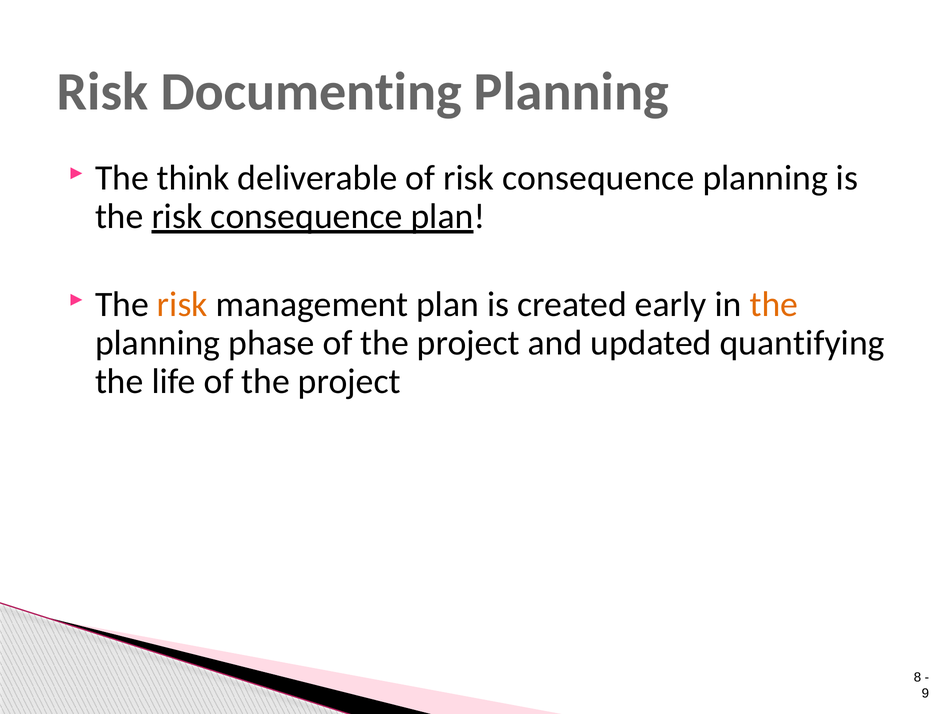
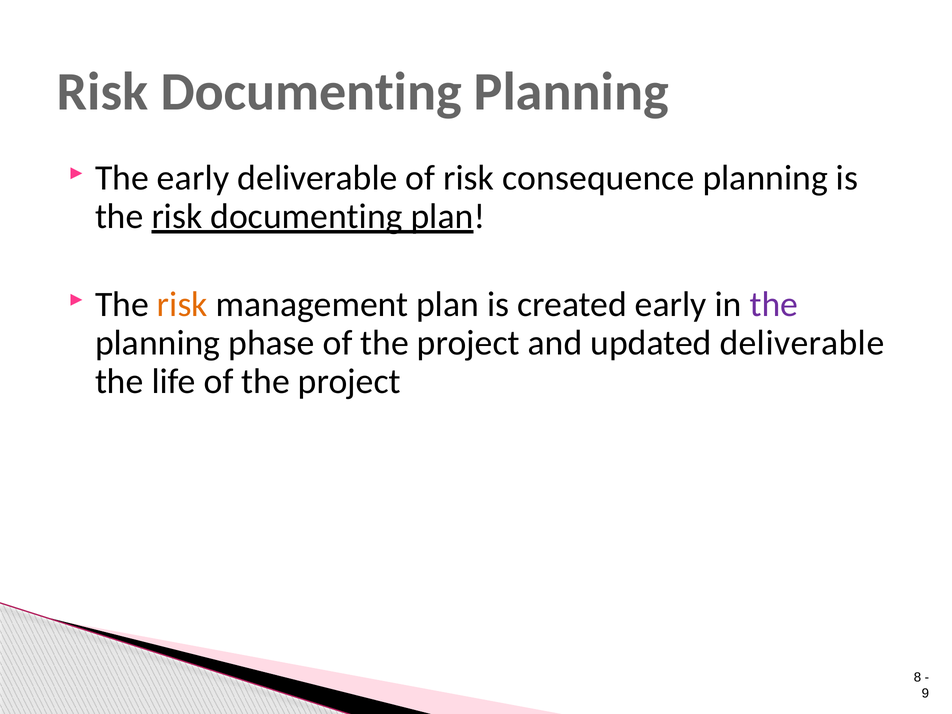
The think: think -> early (193, 178)
the risk consequence: consequence -> documenting (306, 217)
the colour: orange -> purple (774, 304)
updated quantifying: quantifying -> deliverable (802, 343)
